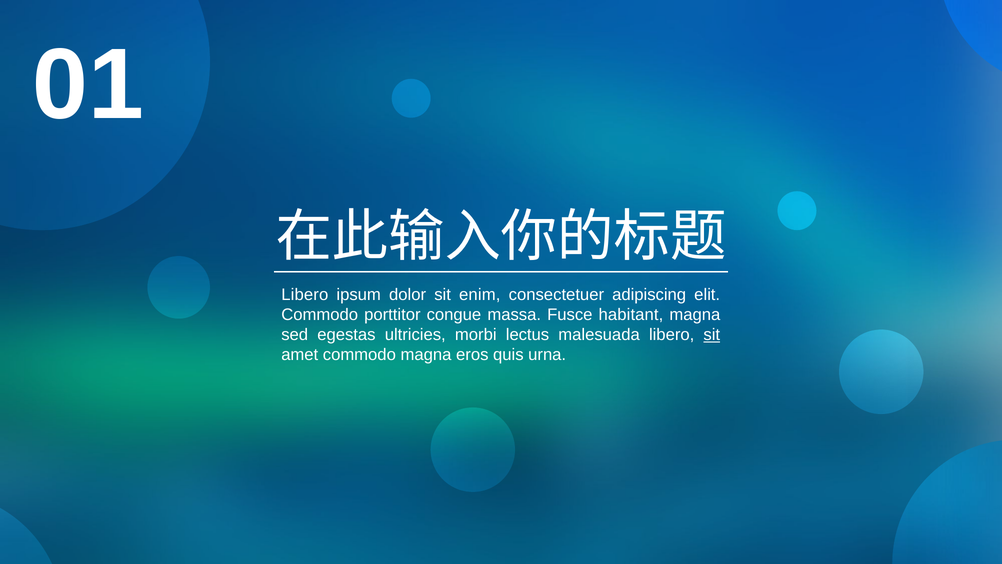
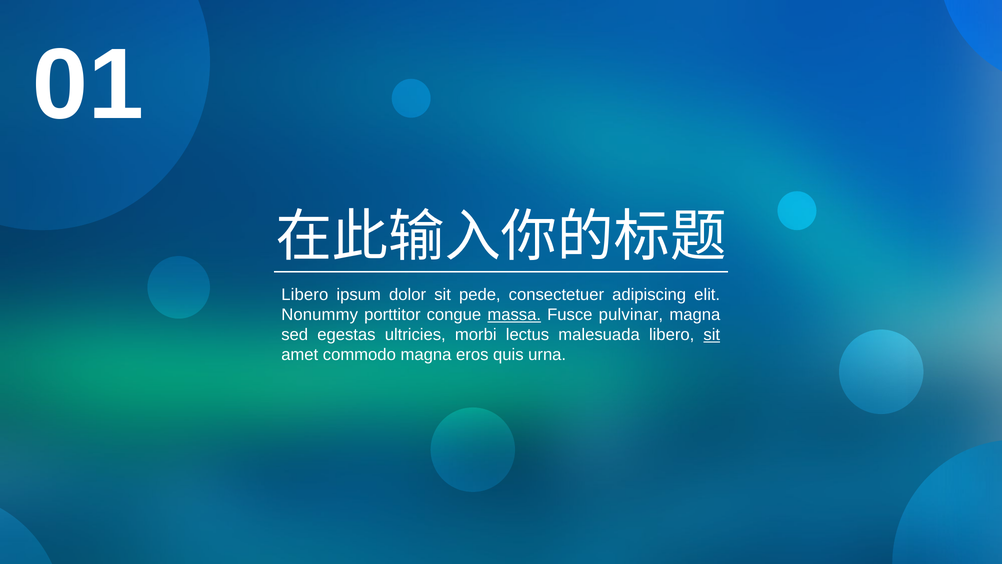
enim: enim -> pede (480, 294)
Commodo: Commodo -> Nonummy (320, 314)
massa underline: none -> present (514, 314)
habitant: habitant -> pulvinar (631, 314)
